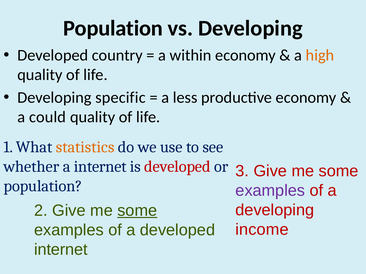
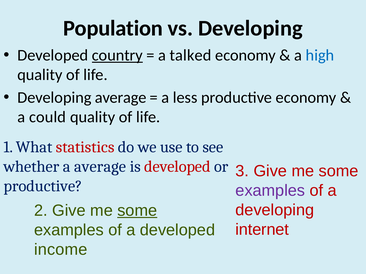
country underline: none -> present (117, 55)
within: within -> talked (191, 55)
high colour: orange -> blue (320, 55)
Developing specific: specific -> average (121, 98)
statistics colour: orange -> red (85, 147)
a internet: internet -> average (100, 167)
population: population -> productive (43, 186)
income: income -> internet (262, 230)
internet: internet -> income (61, 250)
